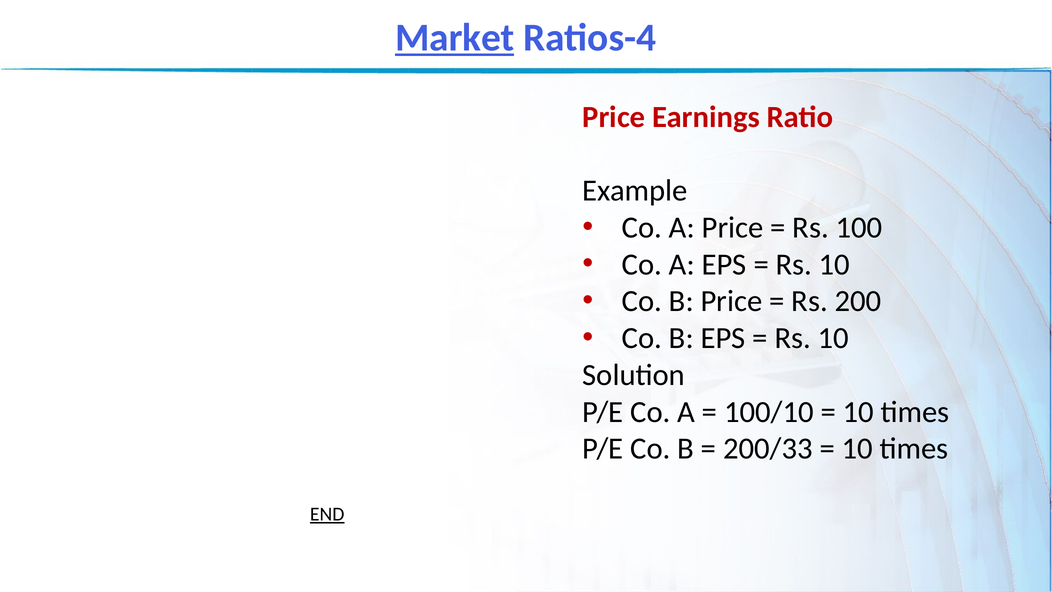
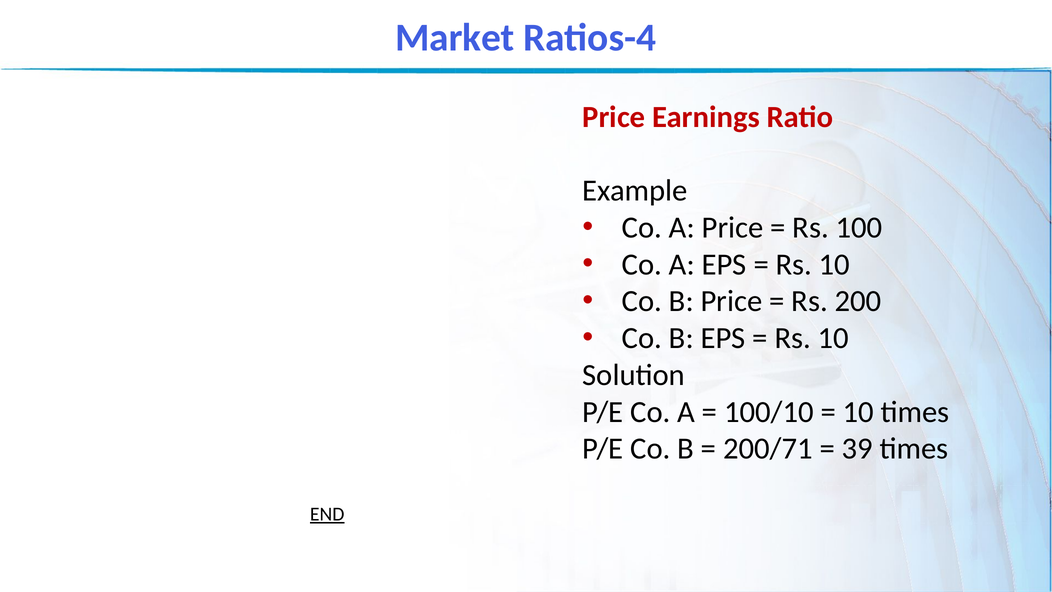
Market underline: present -> none (455, 38)
200/33: 200/33 -> 200/71 (768, 449)
10: 10 -> 39 (857, 449)
